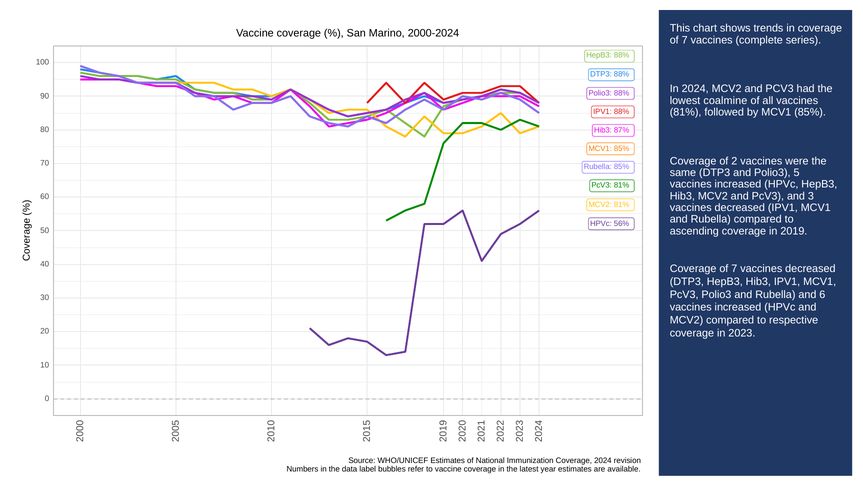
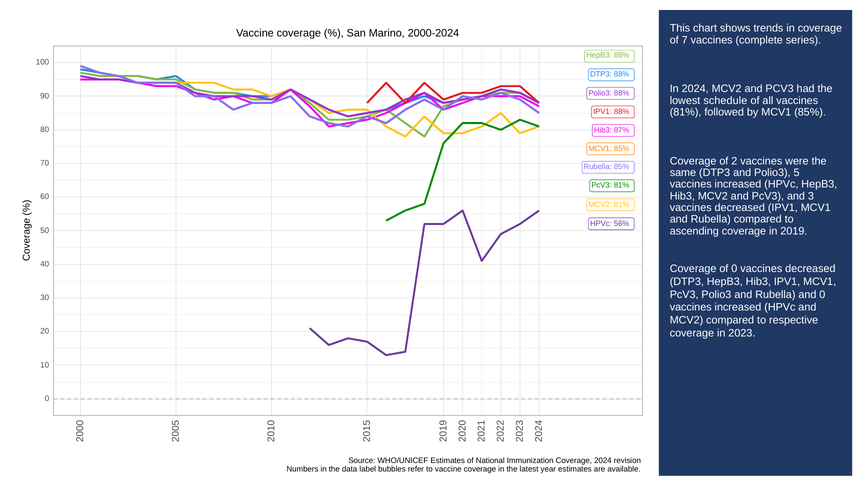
coalmine: coalmine -> schedule (725, 100)
7: 7 -> 0 (734, 268)
and 6: 6 -> 0 (822, 294)
